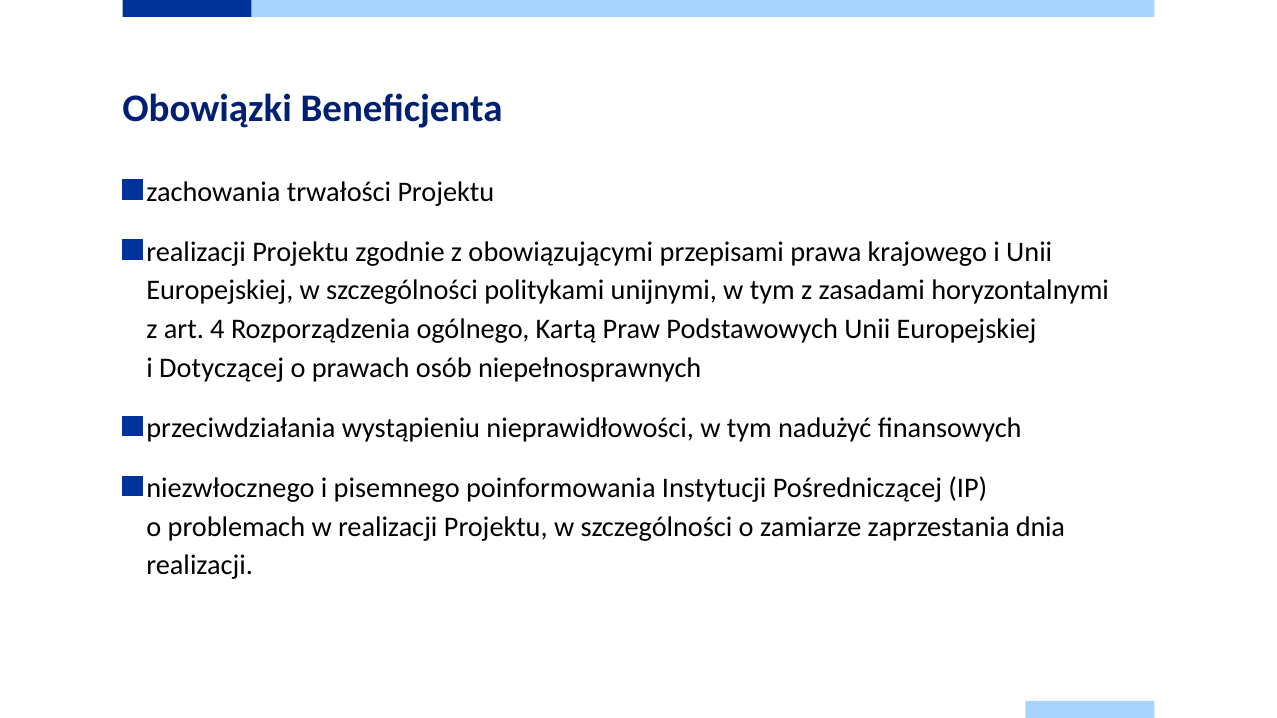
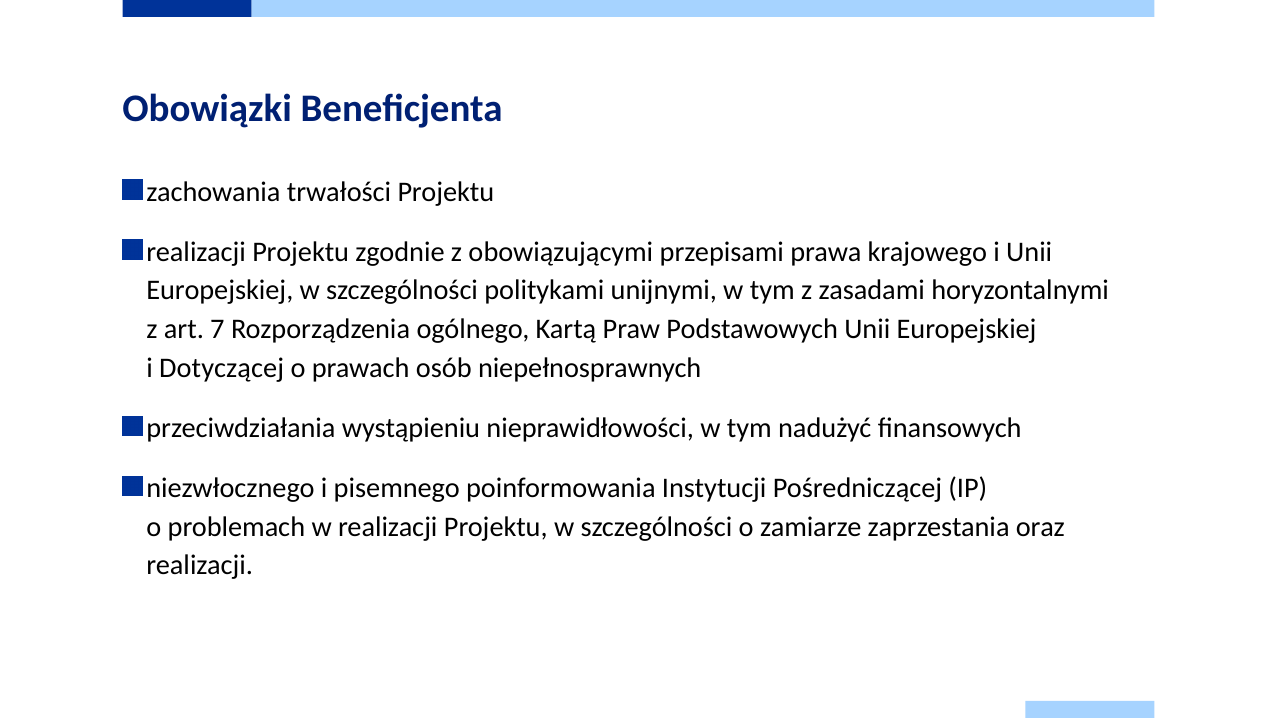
4: 4 -> 7 (217, 329)
dnia: dnia -> oraz (1040, 527)
